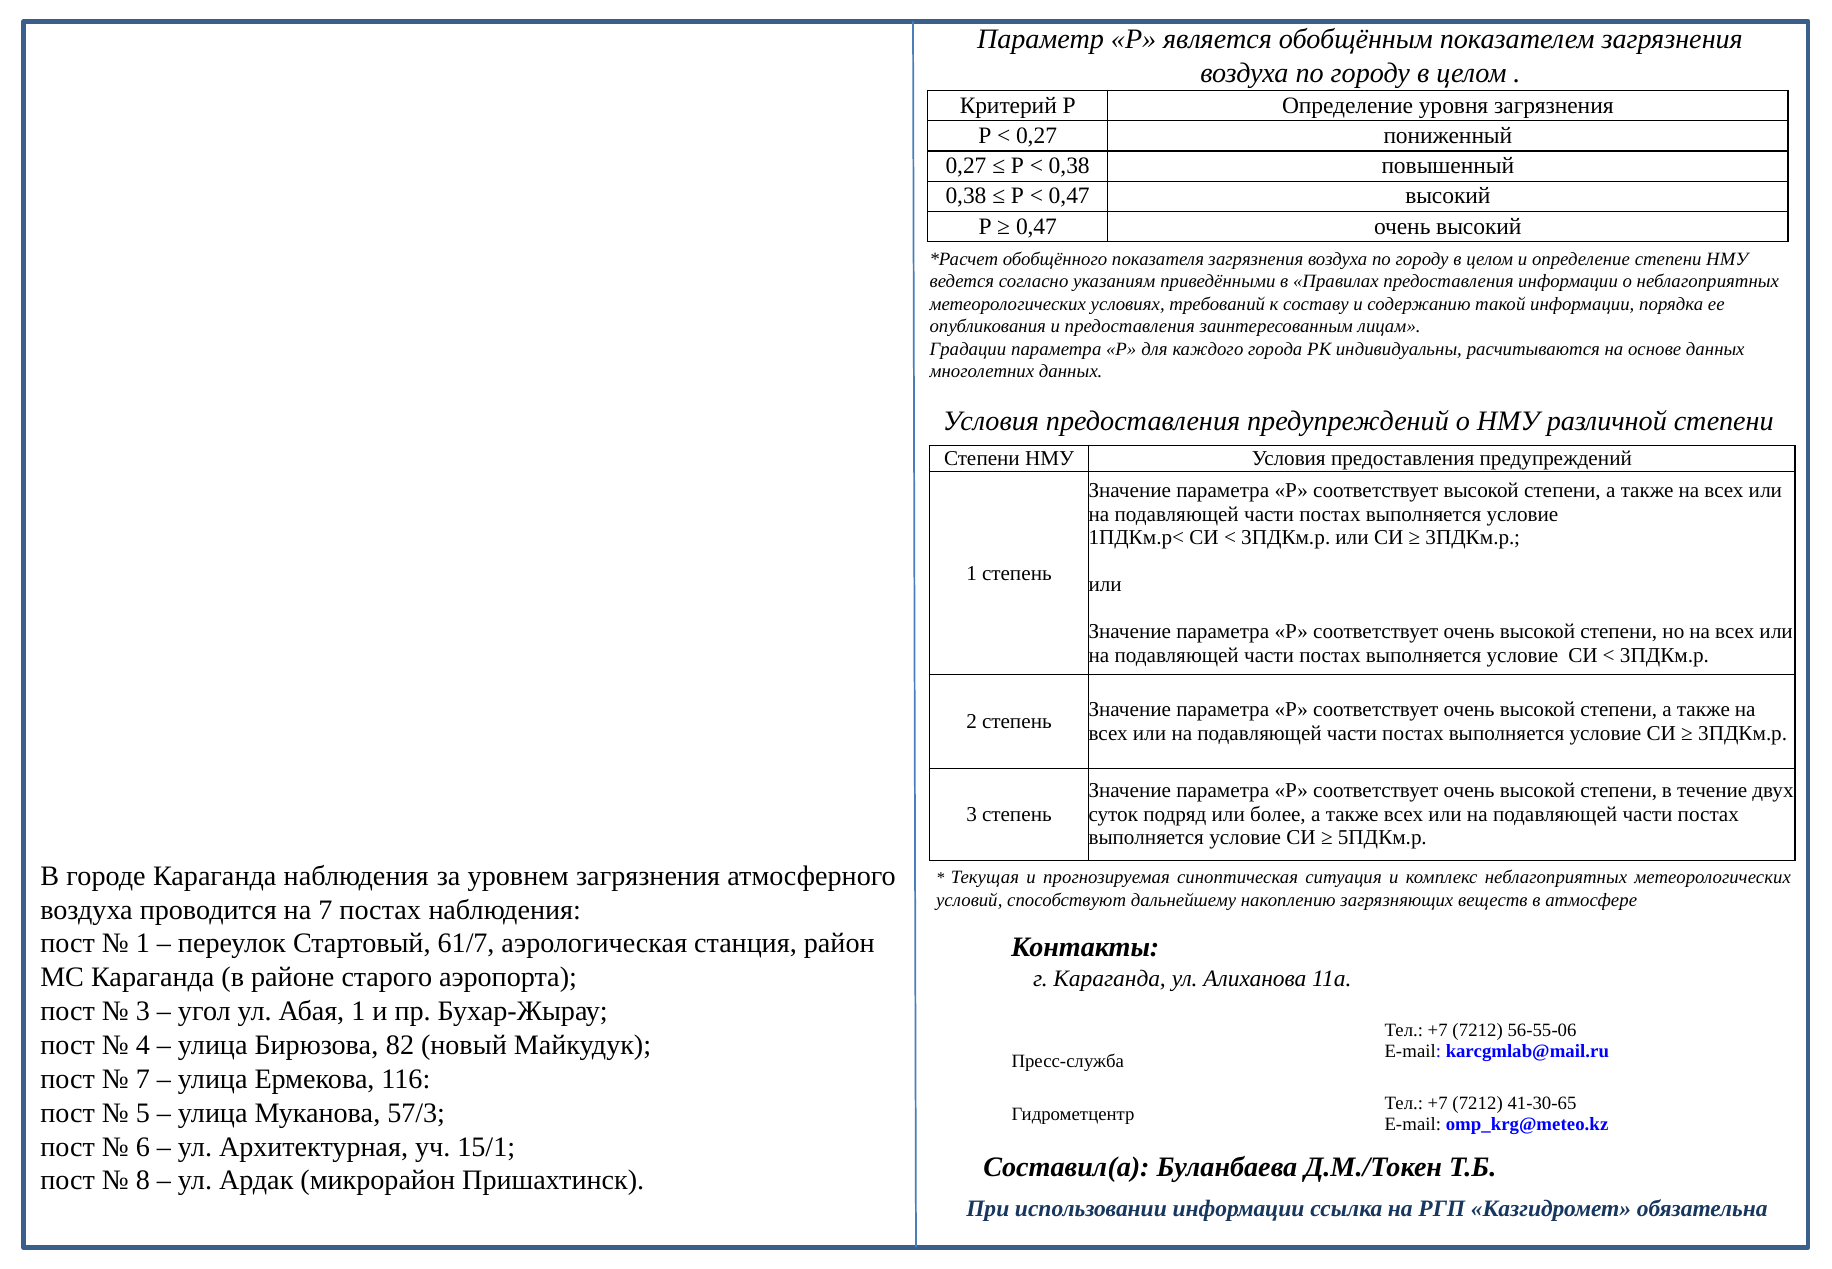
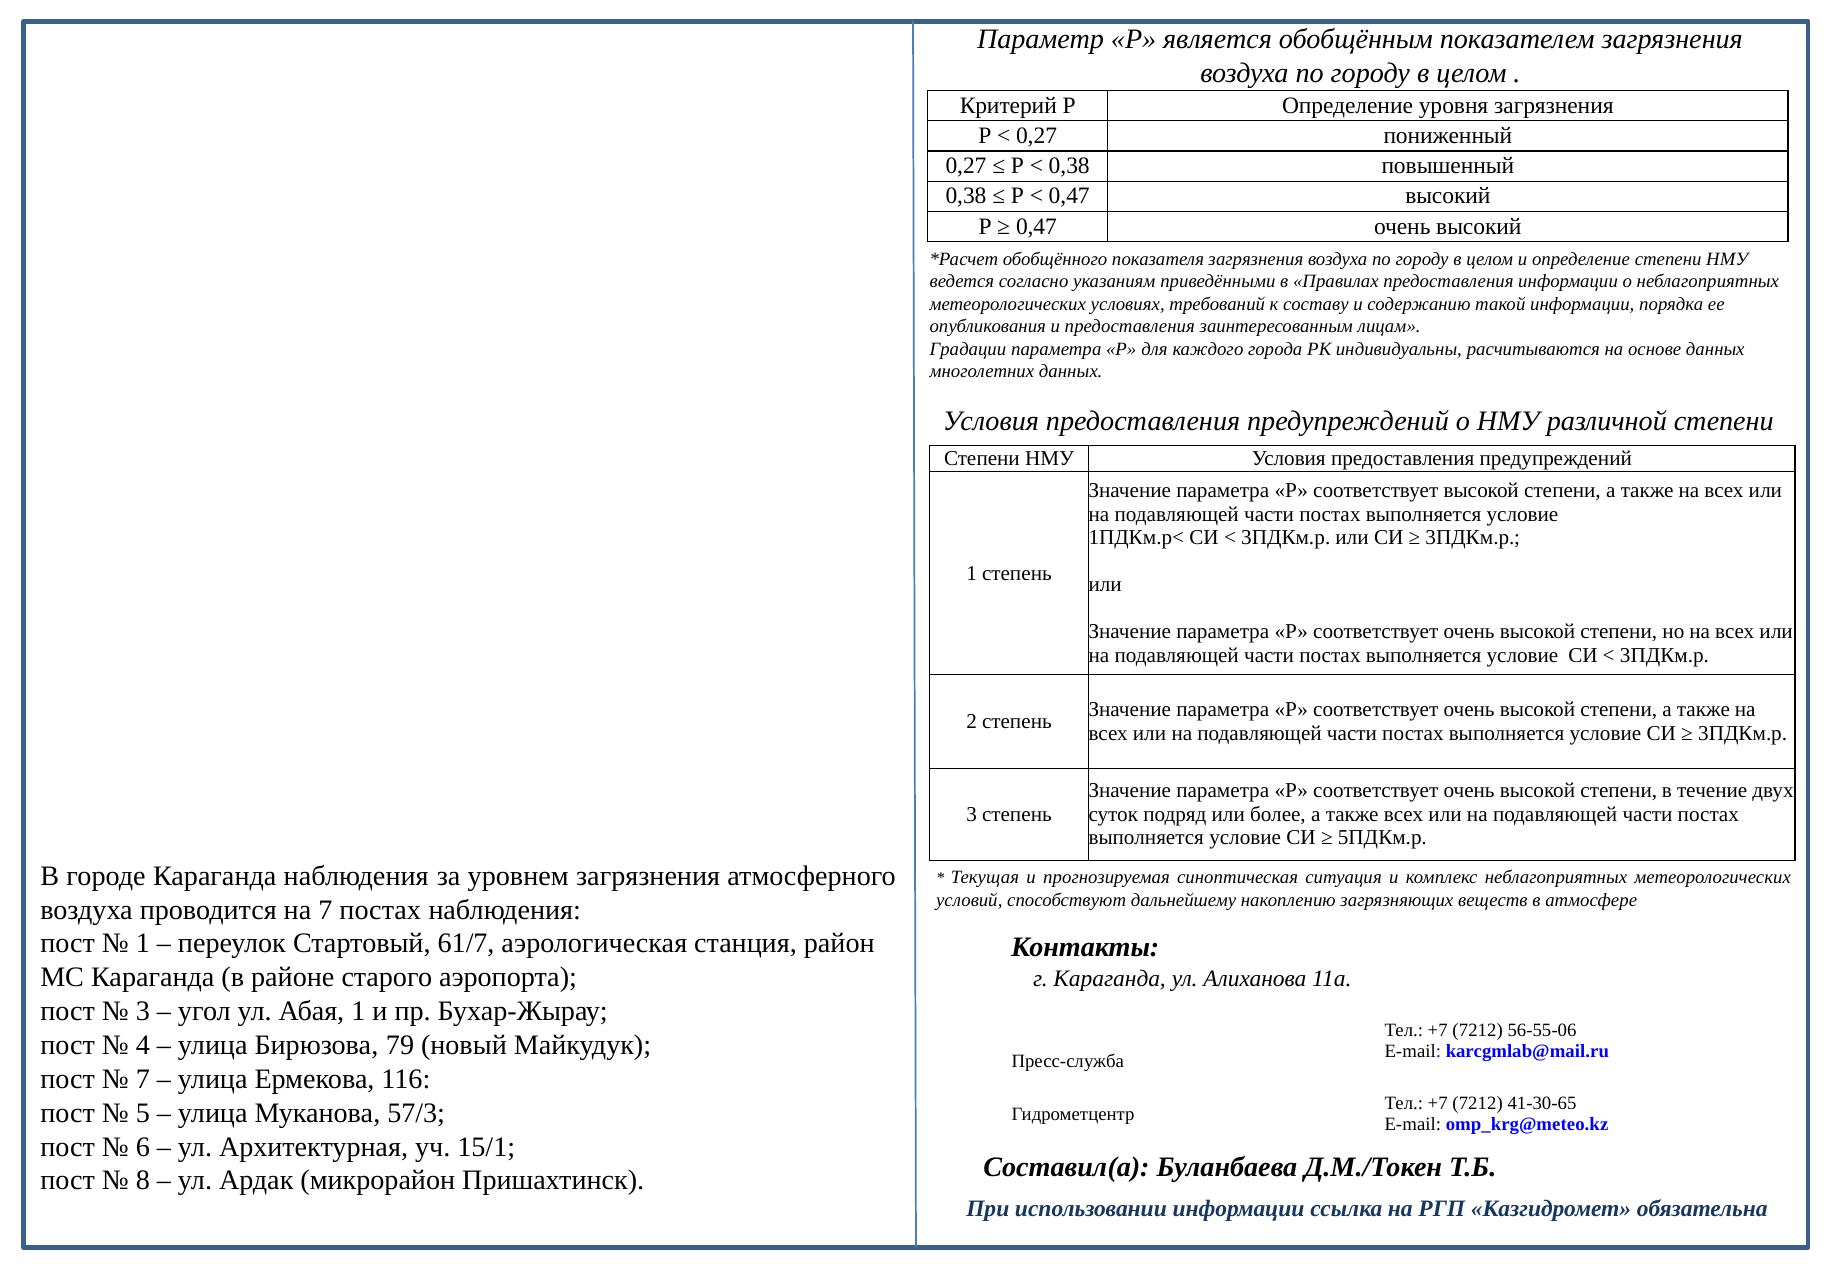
82: 82 -> 79 (400, 1045)
